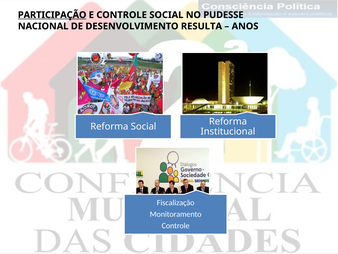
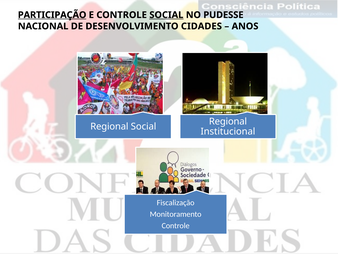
SOCIAL underline: none -> present (166, 15)
RESULTA: RESULTA -> CIDADES (201, 26)
Reforma: Reforma -> Regional (228, 121)
Reforma: Reforma -> Regional (109, 126)
